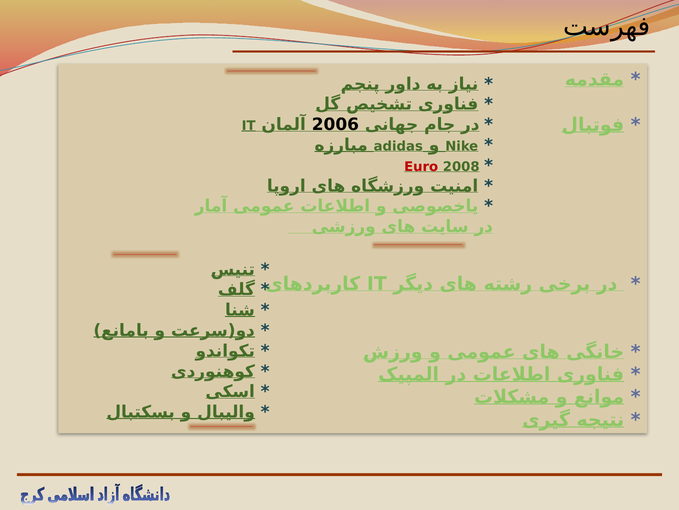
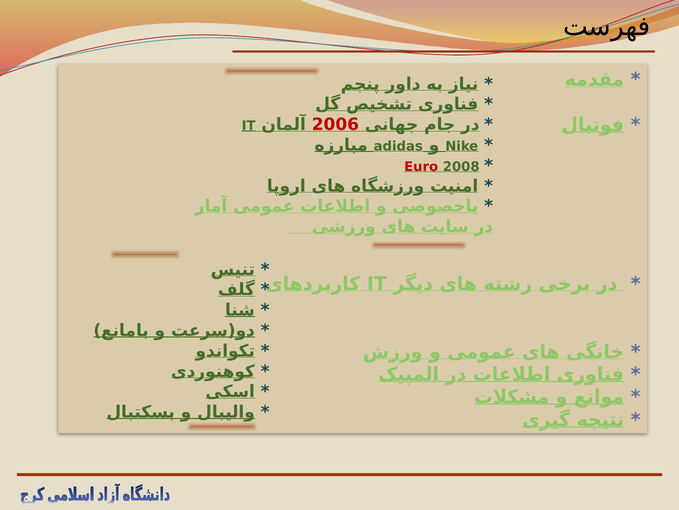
2006 colour: black -> red (335, 125)
